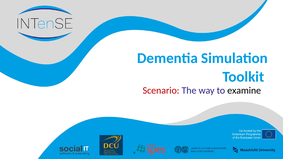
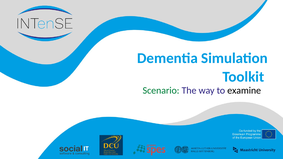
Scenario colour: red -> green (161, 91)
